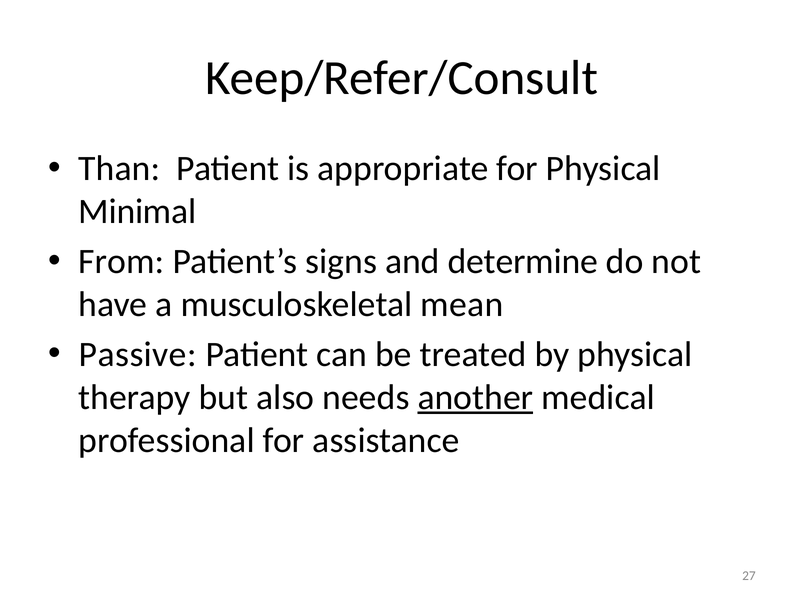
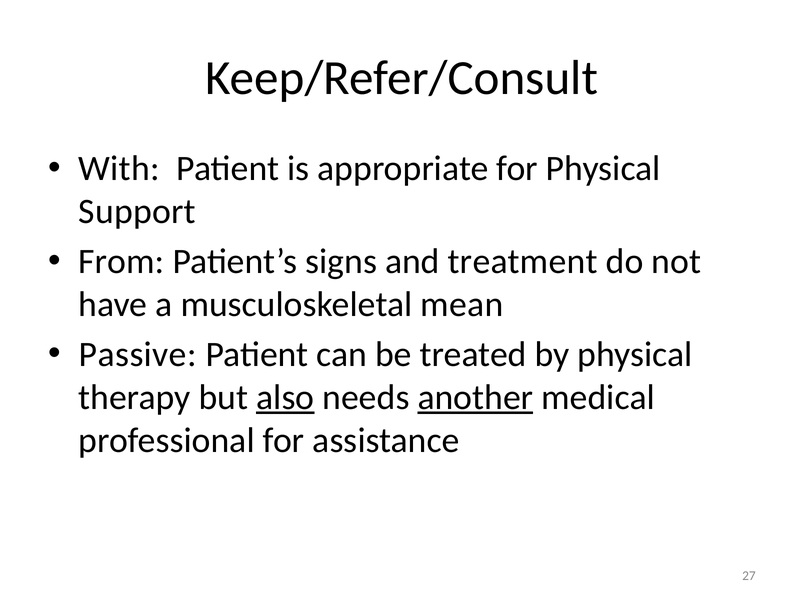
Than: Than -> With (119, 169)
Minimal: Minimal -> Support (137, 212)
determine: determine -> treatment (523, 262)
also underline: none -> present (285, 397)
